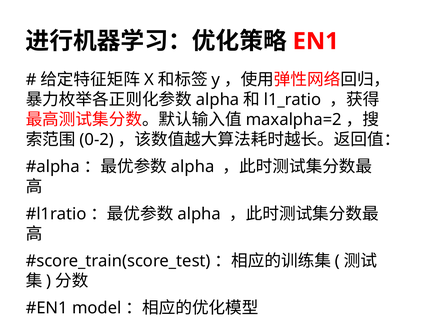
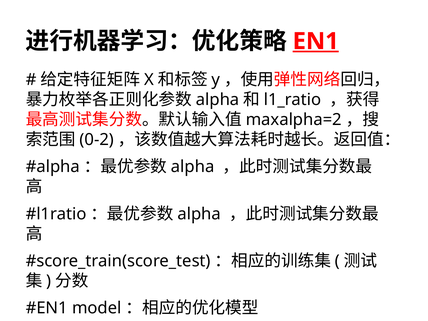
EN1 underline: none -> present (316, 41)
